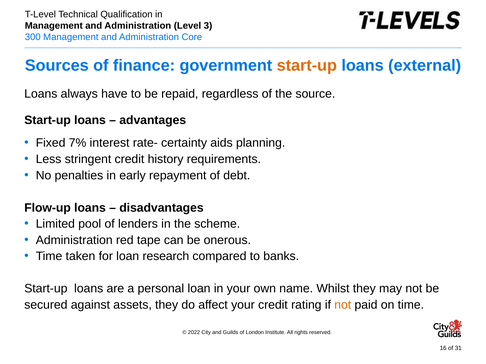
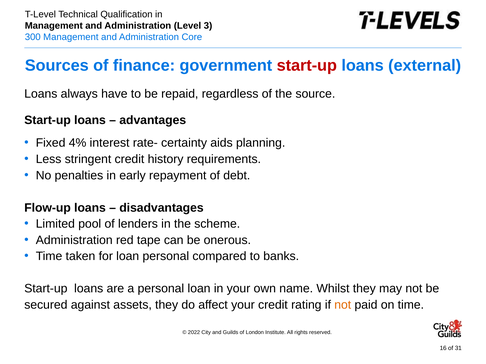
start-up colour: orange -> red (307, 65)
7%: 7% -> 4% (78, 143)
loan research: research -> personal (166, 257)
